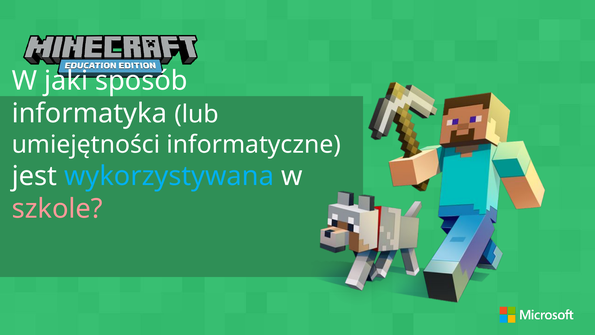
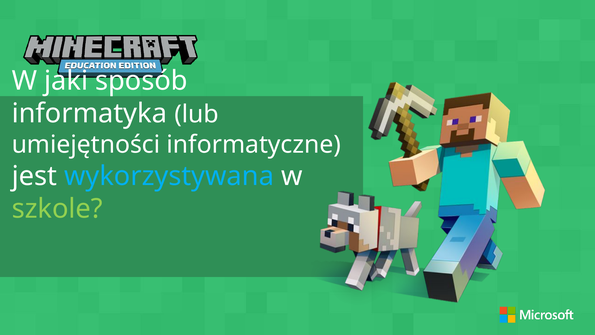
szkole colour: pink -> light green (57, 209)
